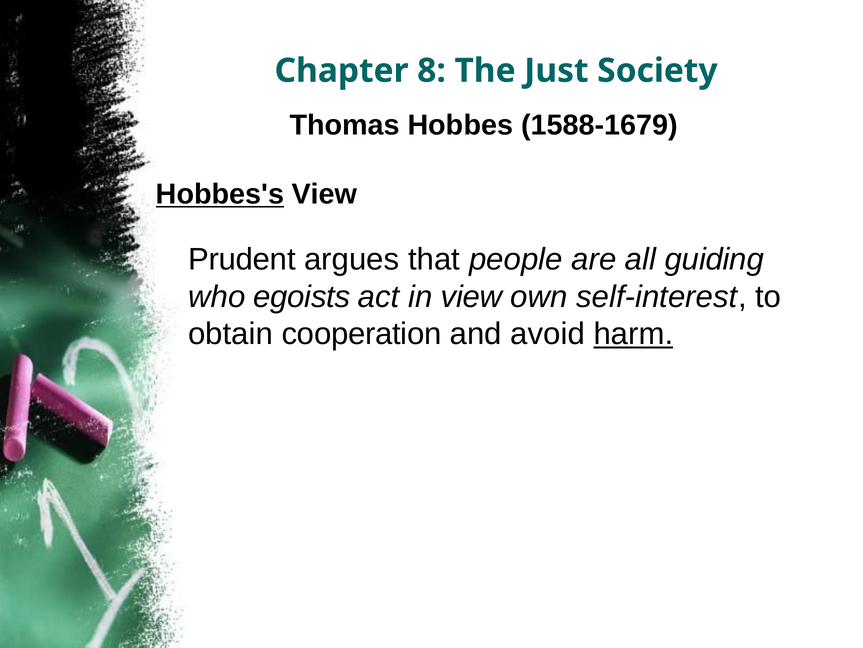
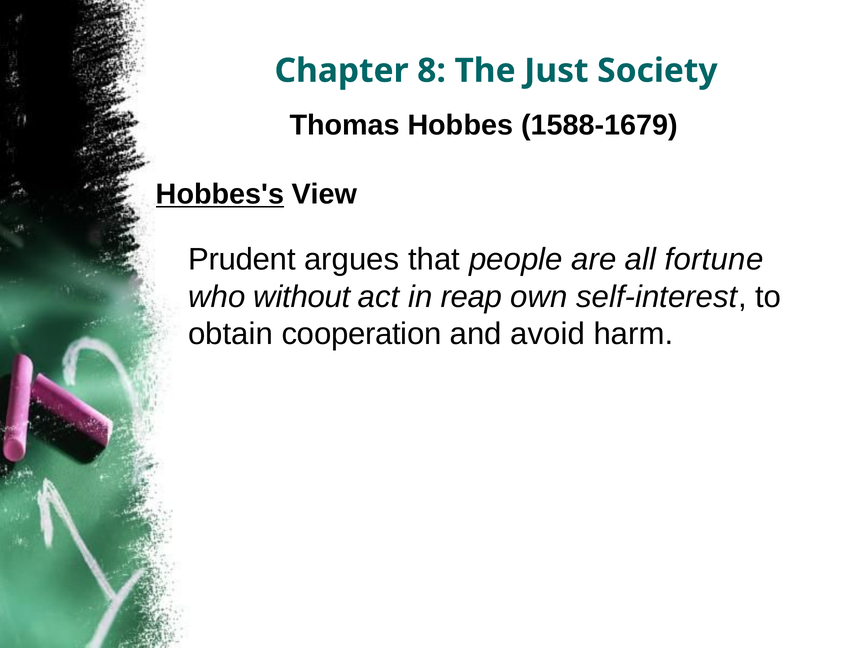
guiding: guiding -> fortune (714, 259)
egoists: egoists -> without (302, 296)
in view: view -> reap (472, 296)
harm underline: present -> none (633, 334)
